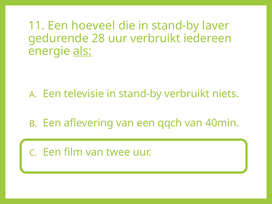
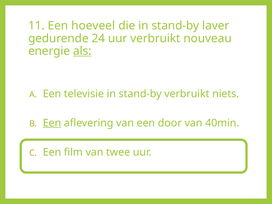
28: 28 -> 24 (98, 38)
iedereen: iedereen -> nouveau (208, 38)
Een underline: none -> present (52, 123)
qqch: qqch -> door (170, 123)
